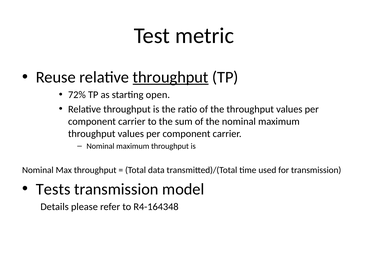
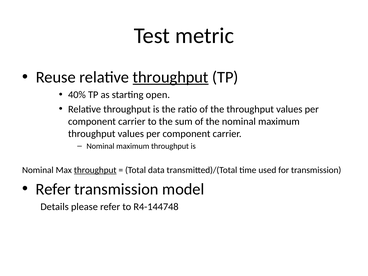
72%: 72% -> 40% (77, 95)
throughput underline: none -> present (95, 170)
Tests: Tests -> Refer (53, 189)
R4-164348: R4-164348 -> R4-144748 (156, 207)
